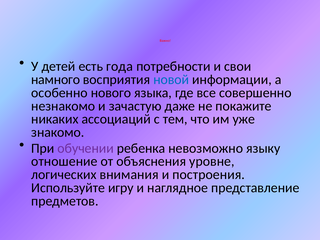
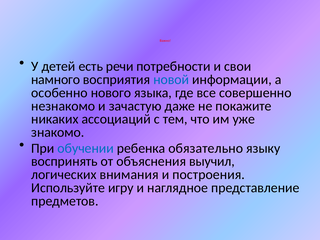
года: года -> речи (120, 66)
обучении colour: purple -> blue (86, 148)
невозможно: невозможно -> обязательно (206, 148)
отношение: отношение -> воспринять (64, 161)
уровне: уровне -> выучил (212, 161)
